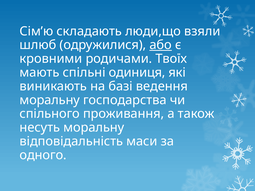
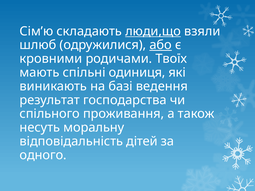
люди,що underline: none -> present (153, 31)
моральну: моральну -> результат (50, 100)
маси: маси -> дітей (142, 141)
